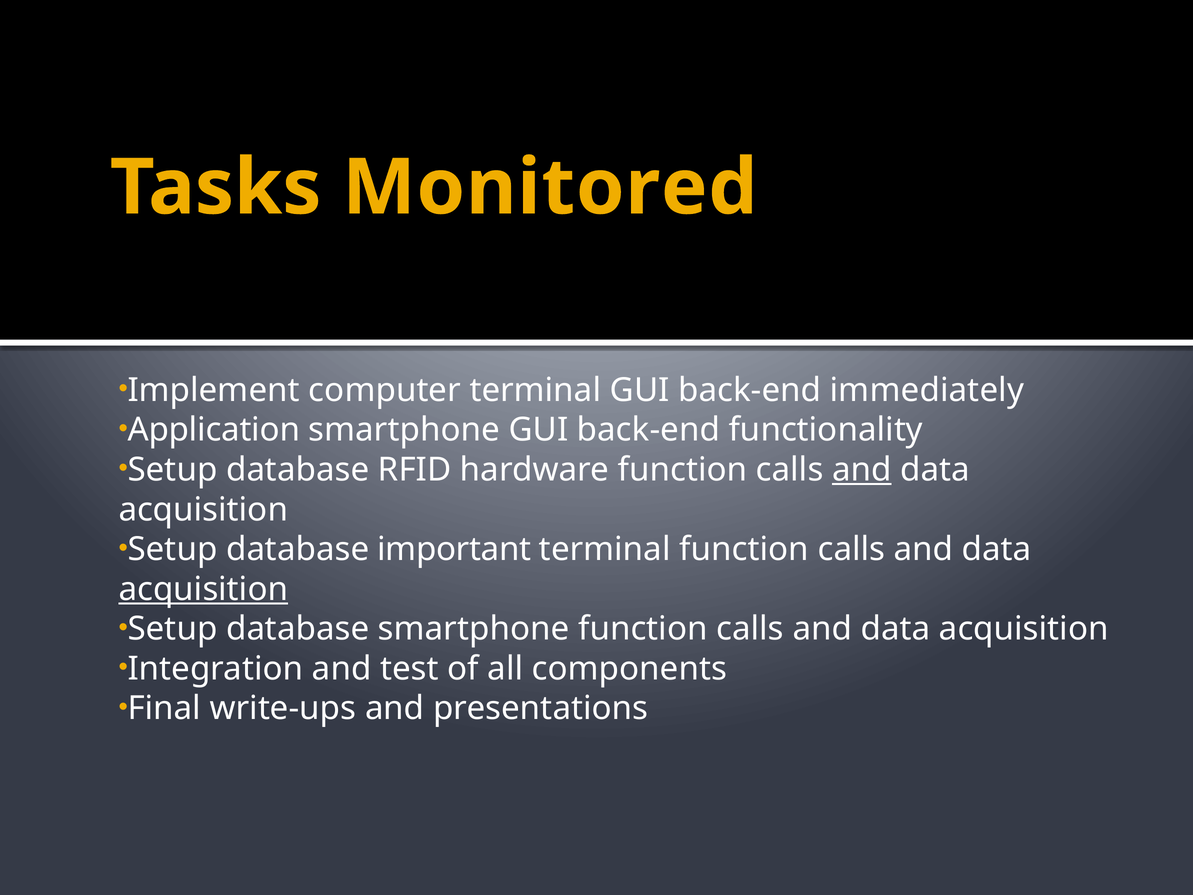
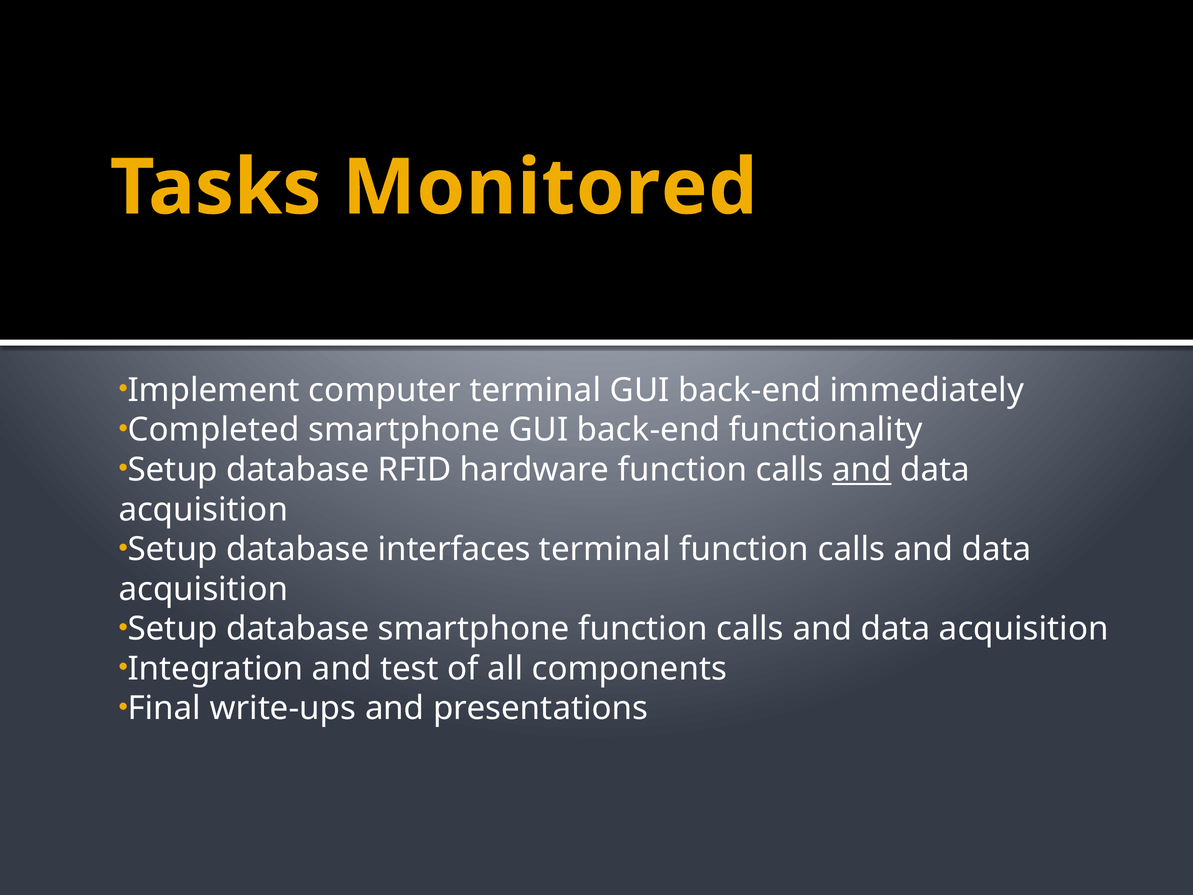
Application: Application -> Completed (214, 430)
important: important -> interfaces (454, 549)
acquisition underline: present -> none (203, 589)
